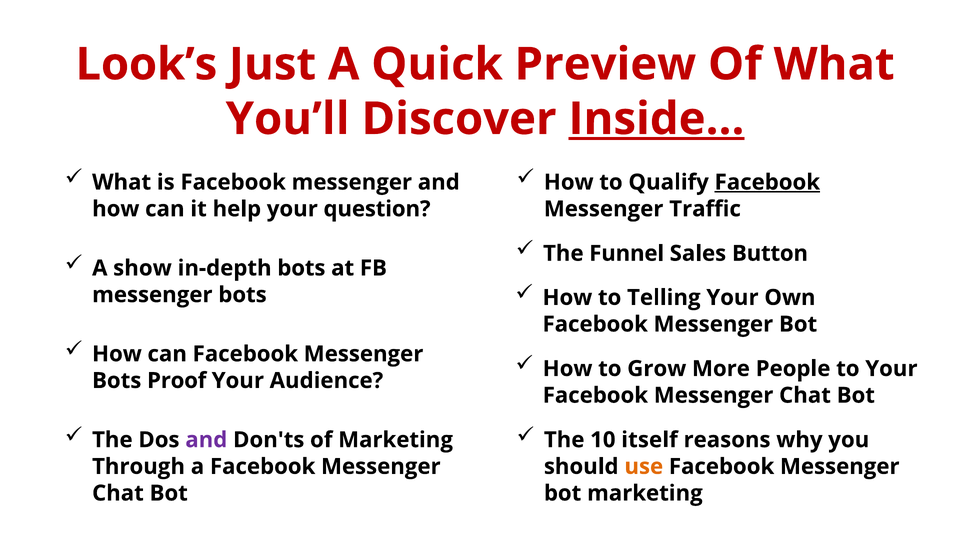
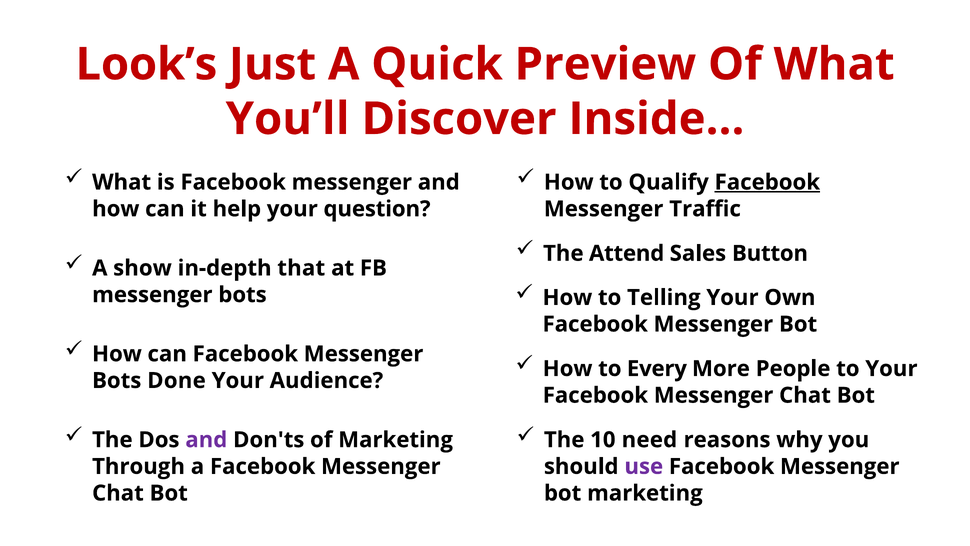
Inside underline: present -> none (656, 119)
Funnel: Funnel -> Attend (627, 253)
in-depth bots: bots -> that (301, 268)
Grow: Grow -> Every (657, 368)
Proof: Proof -> Done (176, 380)
itself: itself -> need (649, 440)
use colour: orange -> purple (644, 466)
